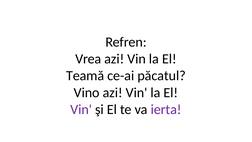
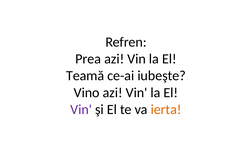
Vrea: Vrea -> Prea (88, 59)
păcatul: păcatul -> iubeşte (162, 76)
ierta colour: purple -> orange (166, 109)
